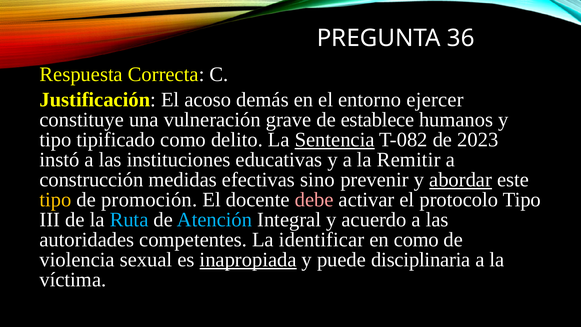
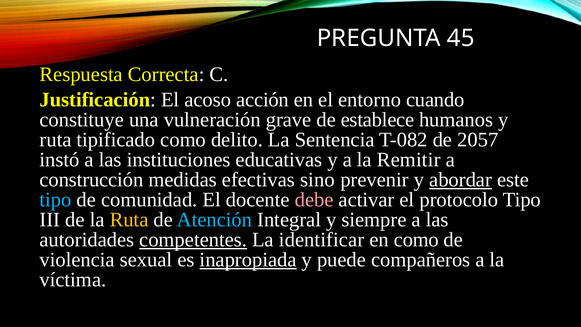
36: 36 -> 45 (461, 38)
demás: demás -> acción (263, 100)
ejercer: ejercer -> cuando (435, 100)
tipo: tipo -> ruta (56, 140)
Sentencia underline: present -> none (335, 140)
2023: 2023 -> 2057 (478, 140)
tipo colour: yellow -> light blue (56, 200)
promoción: promoción -> comunidad (149, 200)
Ruta colour: light blue -> yellow (129, 220)
acuerdo: acuerdo -> siempre (374, 220)
competentes underline: none -> present (193, 240)
disciplinaria: disciplinaria -> compañeros (421, 260)
